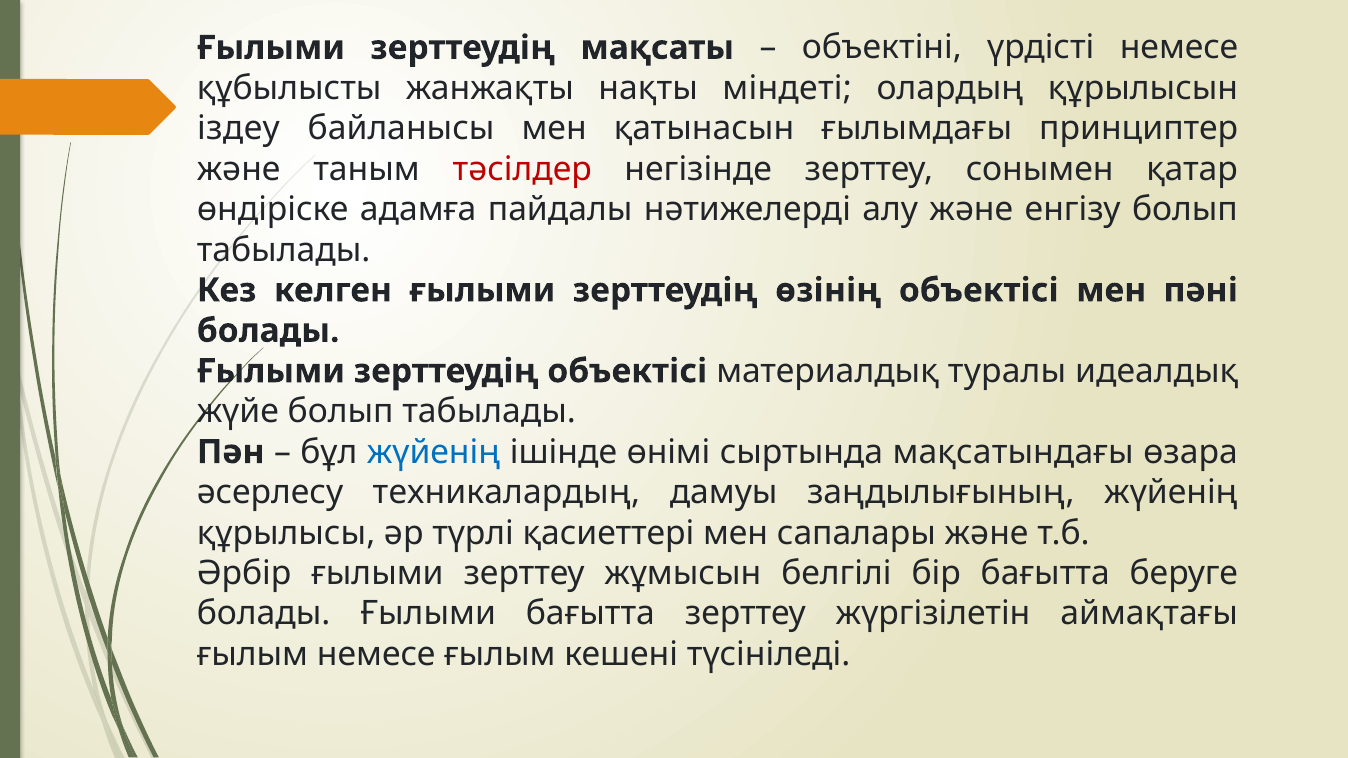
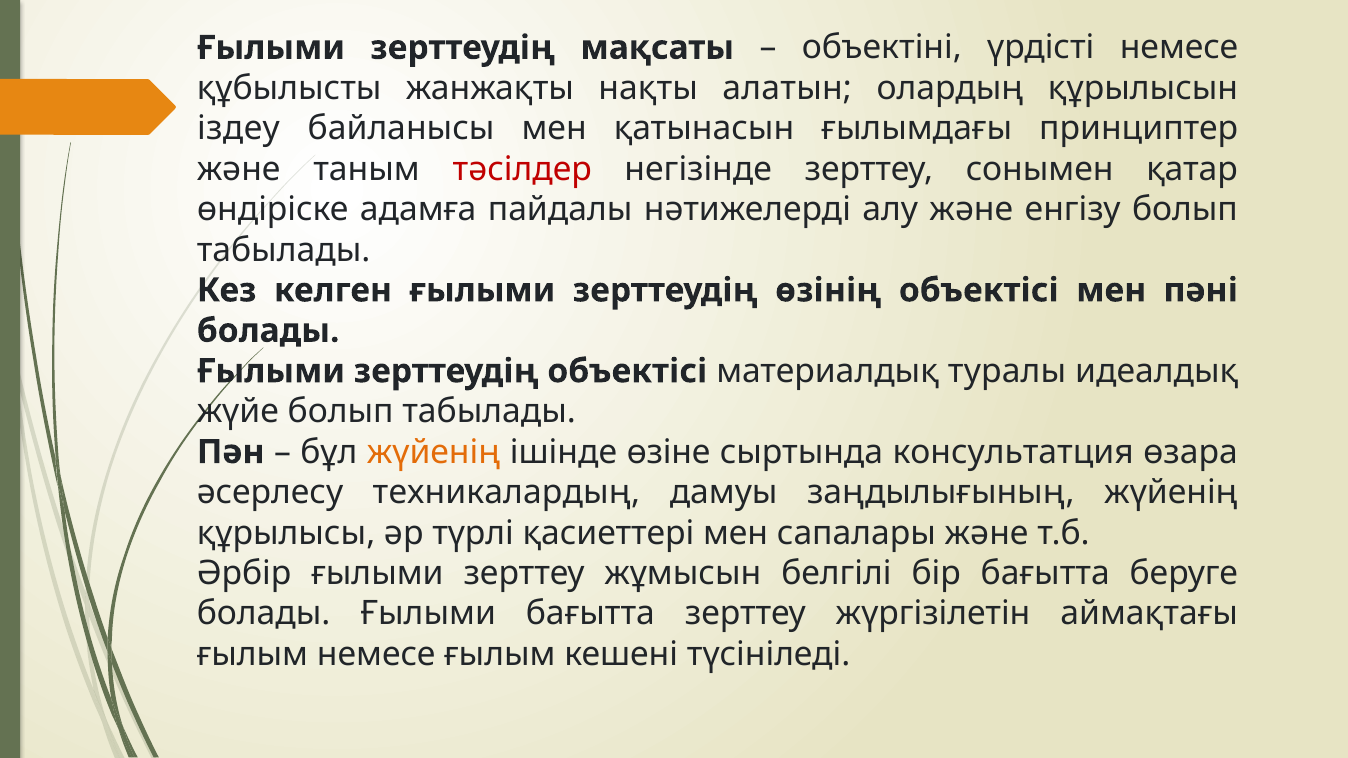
міндеті: міндеті -> алатын (787, 88)
жүйенің colour: blue -> orange (434, 452)
өнімі: өнімі -> өзіне (669, 452)
мақсатындағы: мақсатындағы -> консультатция (1013, 452)
